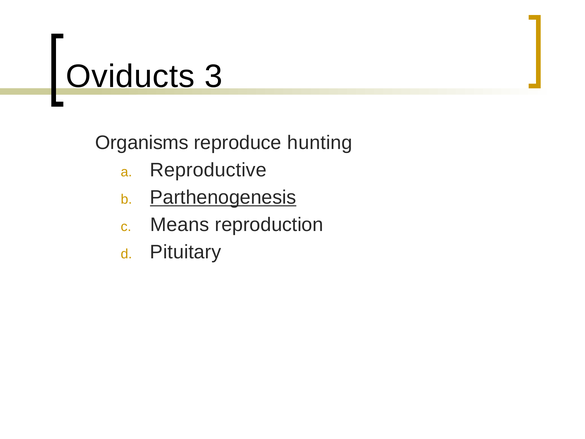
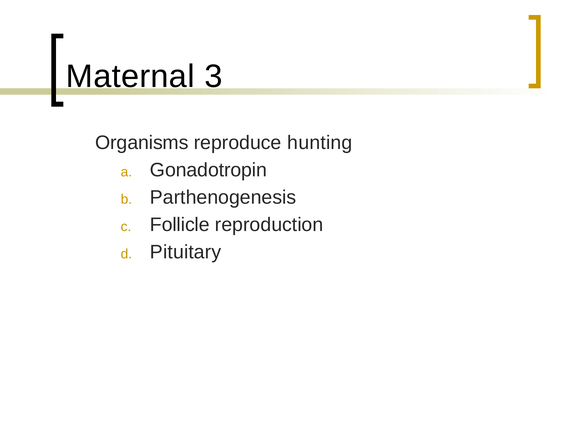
Oviducts: Oviducts -> Maternal (130, 76)
Reproductive: Reproductive -> Gonadotropin (208, 170)
Parthenogenesis underline: present -> none (223, 197)
Means: Means -> Follicle (180, 225)
